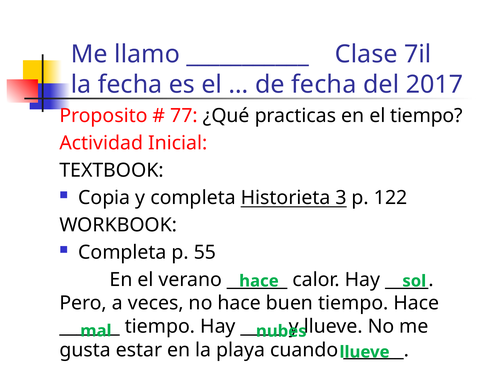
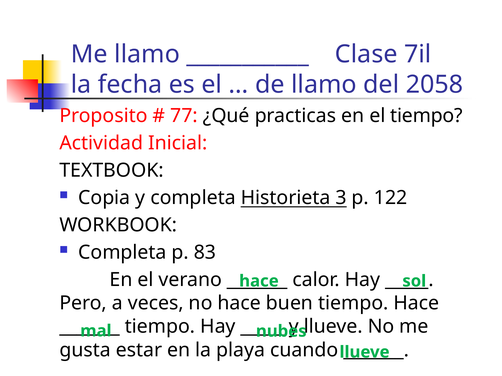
de fecha: fecha -> llamo (324, 85)
2017: 2017 -> 2058 (434, 85)
55: 55 -> 83 (205, 253)
